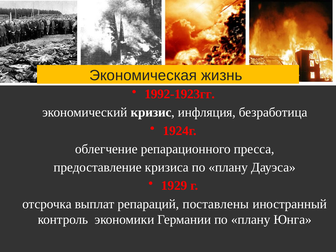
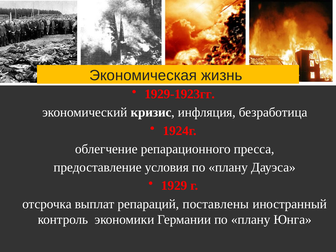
1992-1923гг: 1992-1923гг -> 1929-1923гг (180, 94)
кризиса: кризиса -> условия (167, 167)
